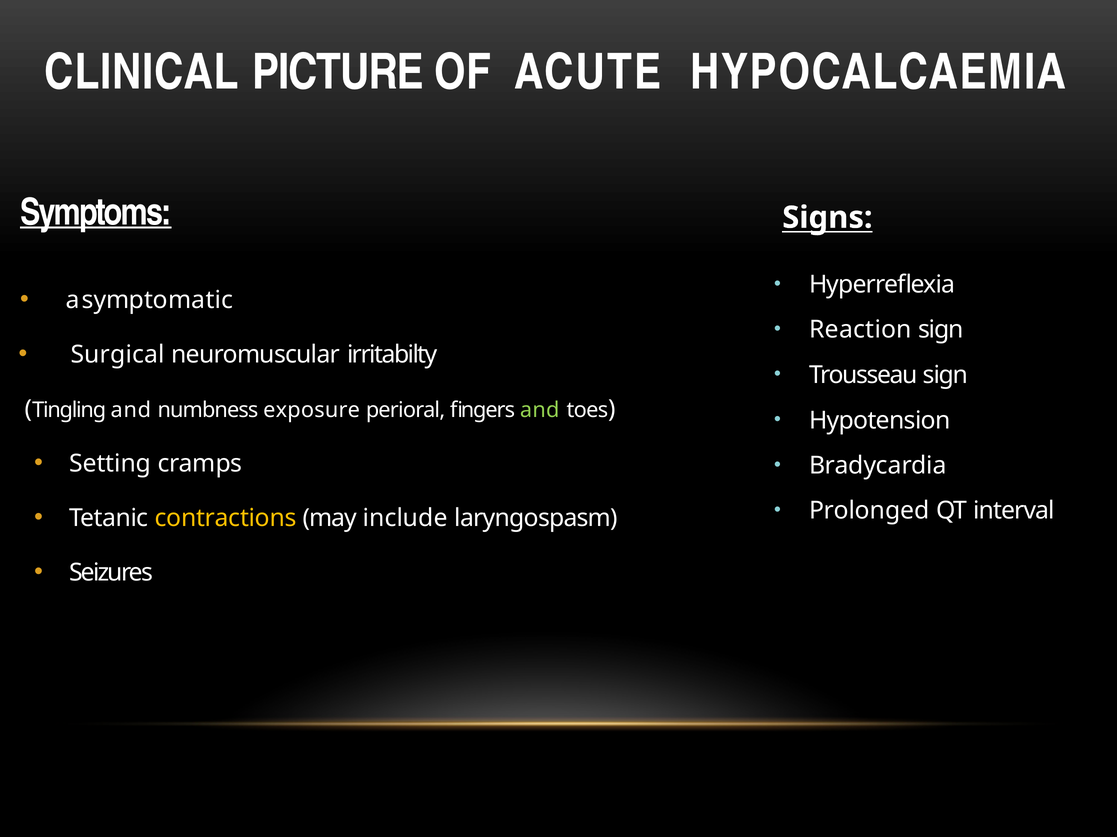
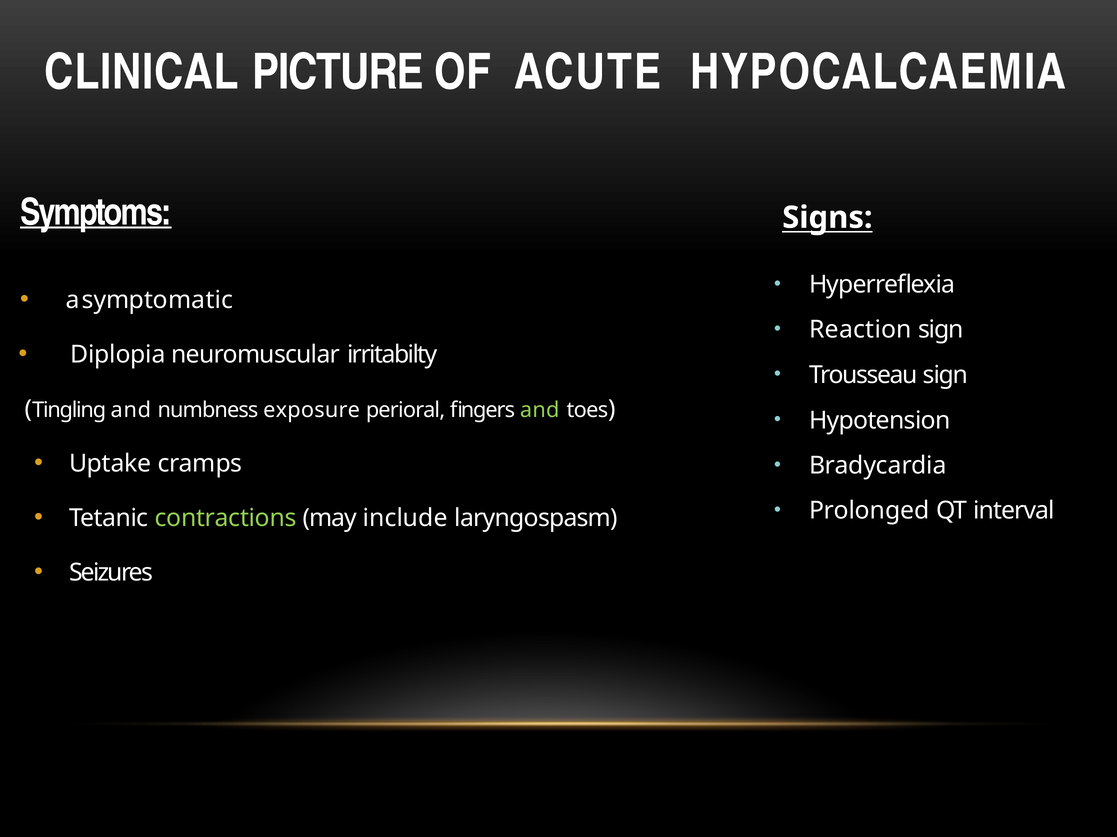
Surgical: Surgical -> Diplopia (118, 355)
Setting: Setting -> Uptake (110, 464)
contractions colour: yellow -> light green (226, 519)
